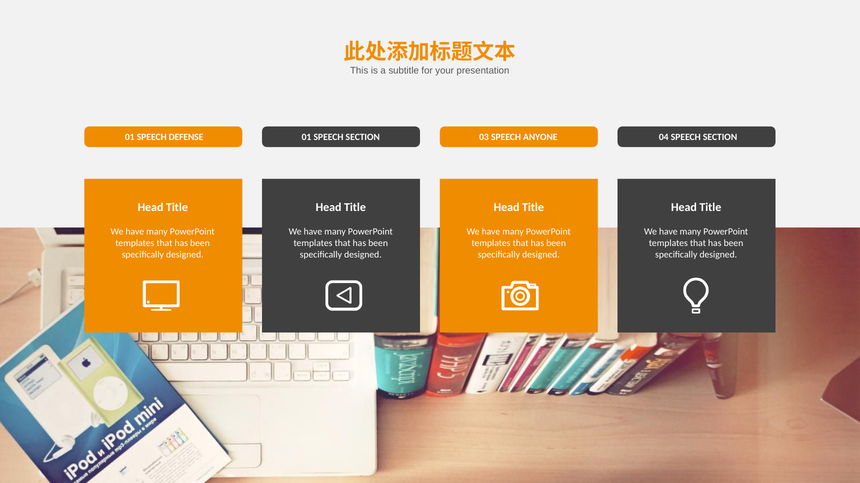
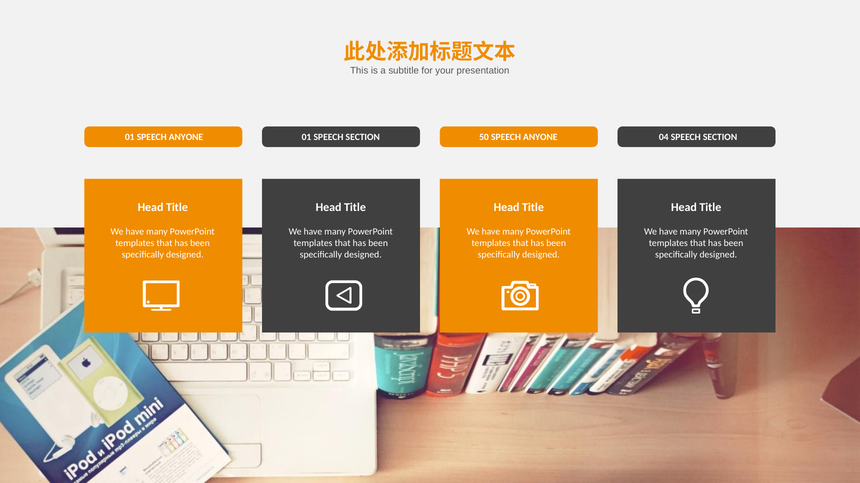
01 SPEECH DEFENSE: DEFENSE -> ANYONE (186, 137)
03: 03 -> 50 (484, 137)
